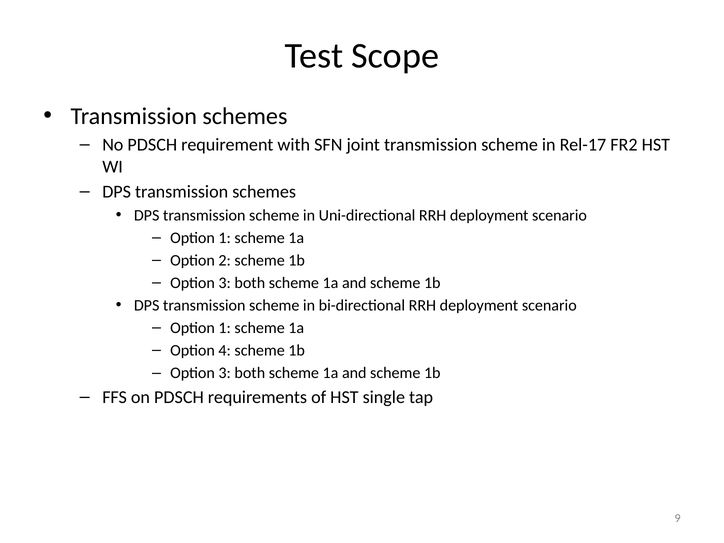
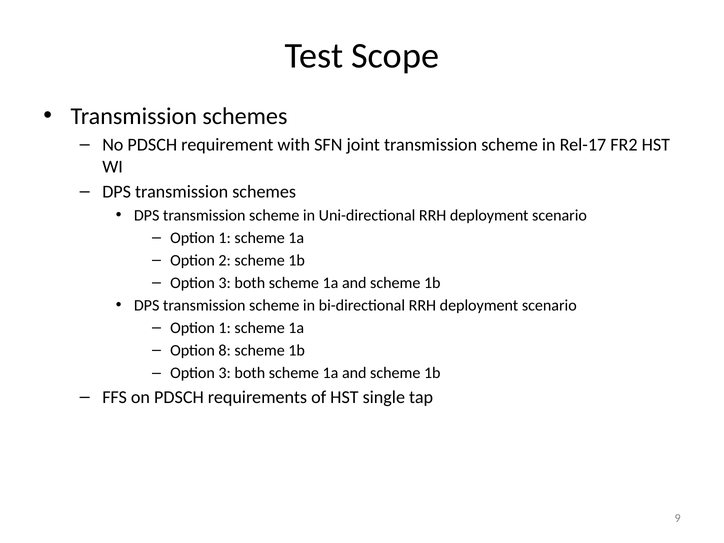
4: 4 -> 8 (225, 351)
